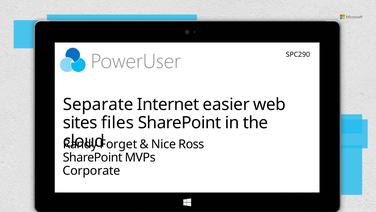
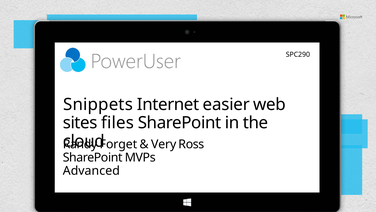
Separate: Separate -> Snippets (98, 104)
Nice: Nice -> Very (164, 144)
Corporate: Corporate -> Advanced (91, 170)
